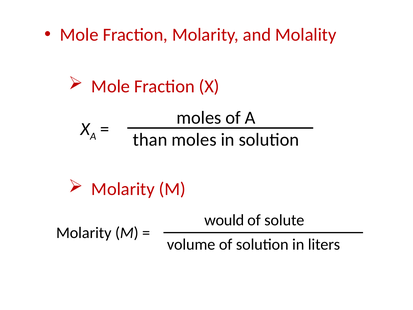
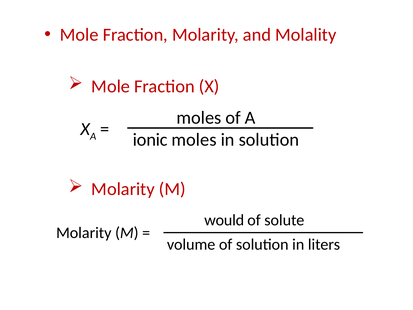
than: than -> ionic (150, 140)
